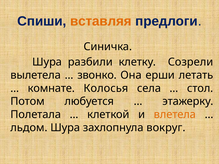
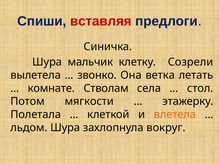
вставляя colour: orange -> red (101, 21)
разбили: разбили -> мальчик (90, 62)
ерши: ерши -> ветка (160, 75)
Колосья: Колосья -> Стволам (106, 88)
любуется: любуется -> мягкости (89, 102)
